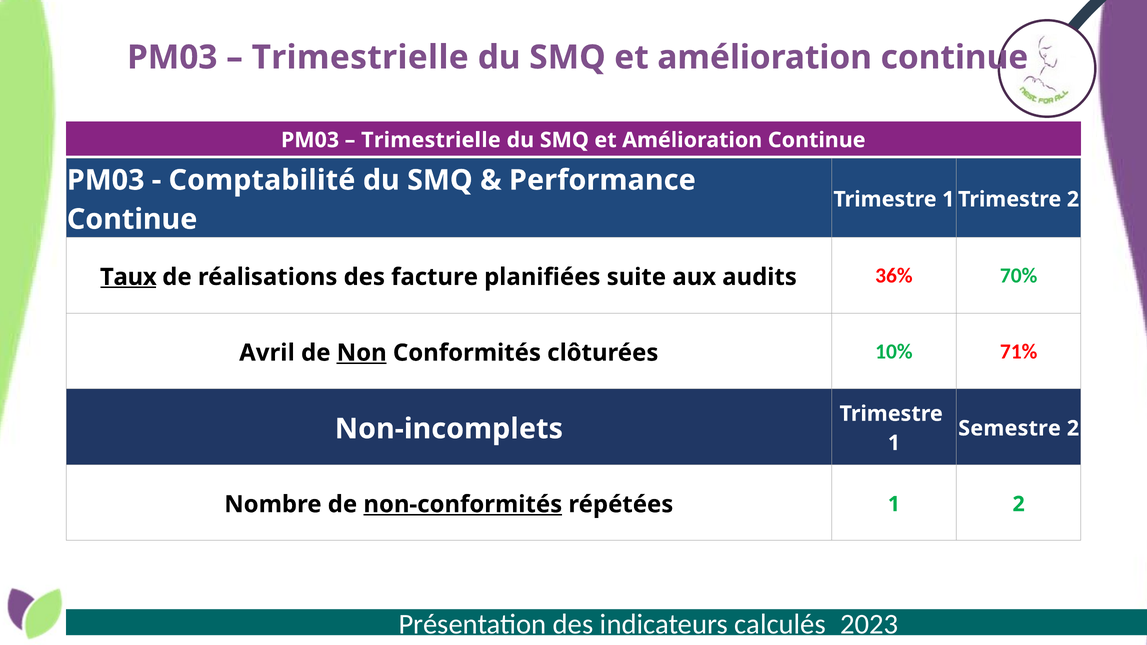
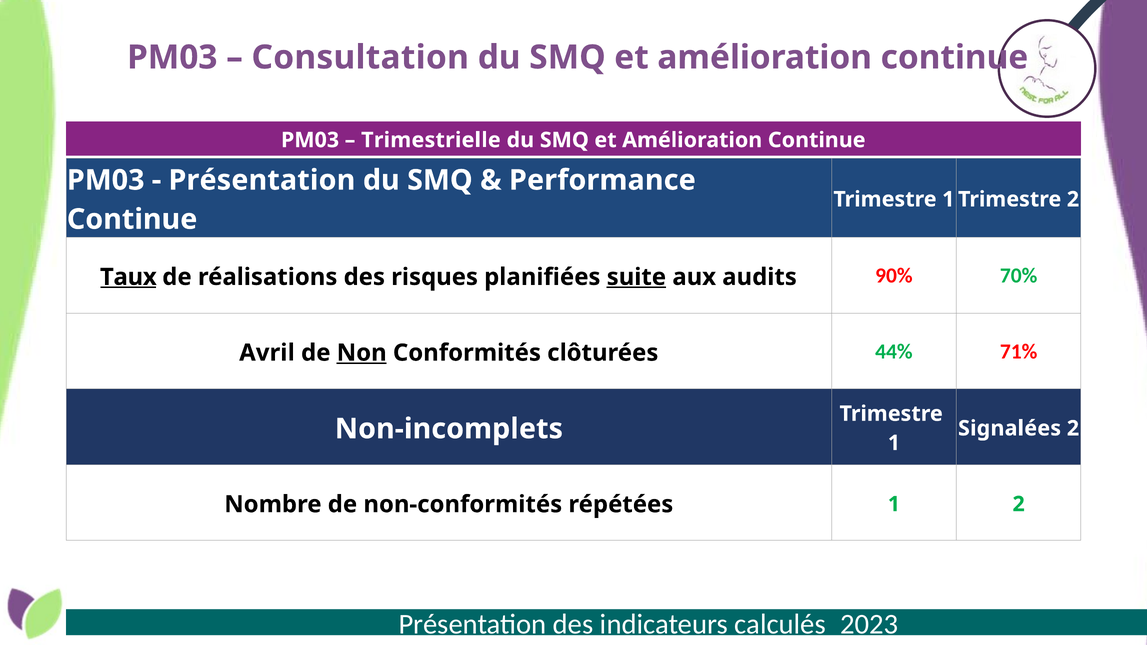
Trimestrielle: Trimestrielle -> Consultation (360, 57)
Comptabilité: Comptabilité -> Présentation (262, 180)
facture: facture -> risques (435, 277)
suite underline: none -> present (636, 277)
36%: 36% -> 90% (894, 276)
10%: 10% -> 44% (894, 352)
Semestre: Semestre -> Signalées (1010, 428)
non-conformités underline: present -> none (463, 504)
